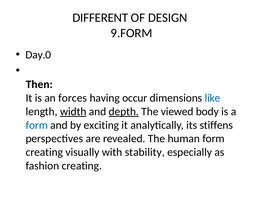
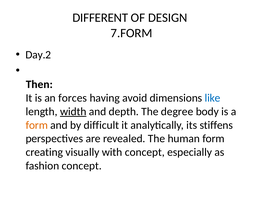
9.FORM: 9.FORM -> 7.FORM (131, 33)
Day.0: Day.0 -> Day.2 (38, 55)
occur: occur -> avoid (135, 98)
depth underline: present -> none (124, 112)
viewed: viewed -> degree (177, 112)
form colour: blue -> orange (37, 125)
exciting: exciting -> difficult (101, 125)
with stability: stability -> concept (145, 152)
fashion creating: creating -> concept (82, 166)
